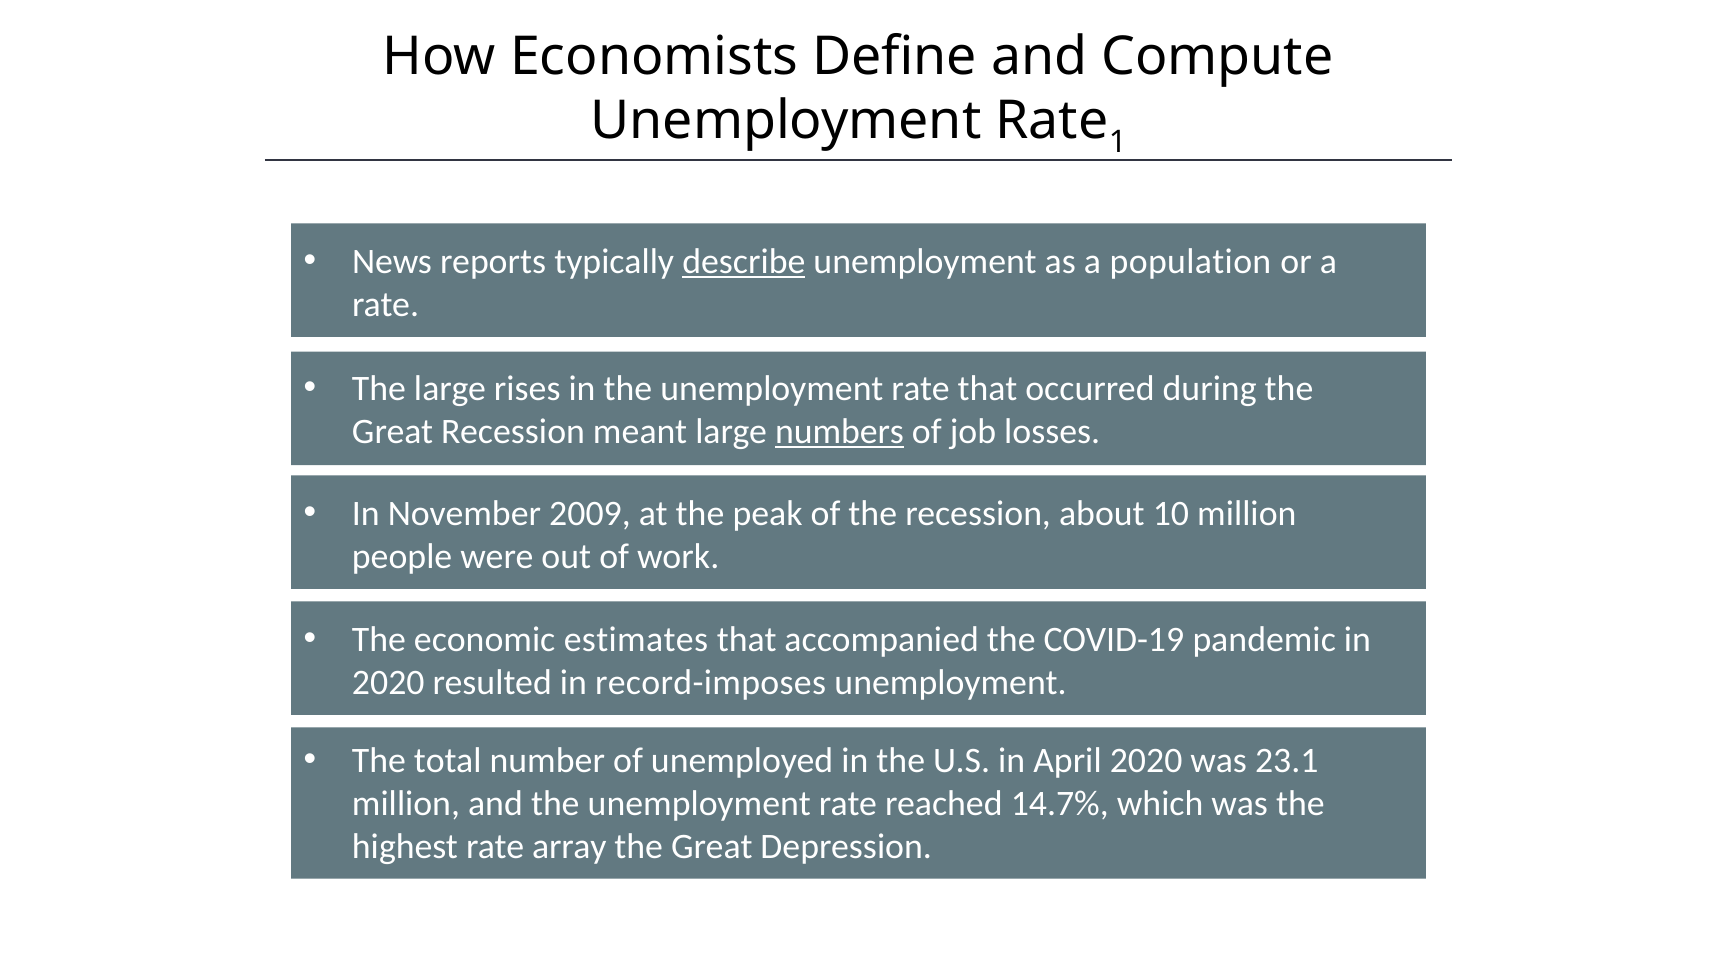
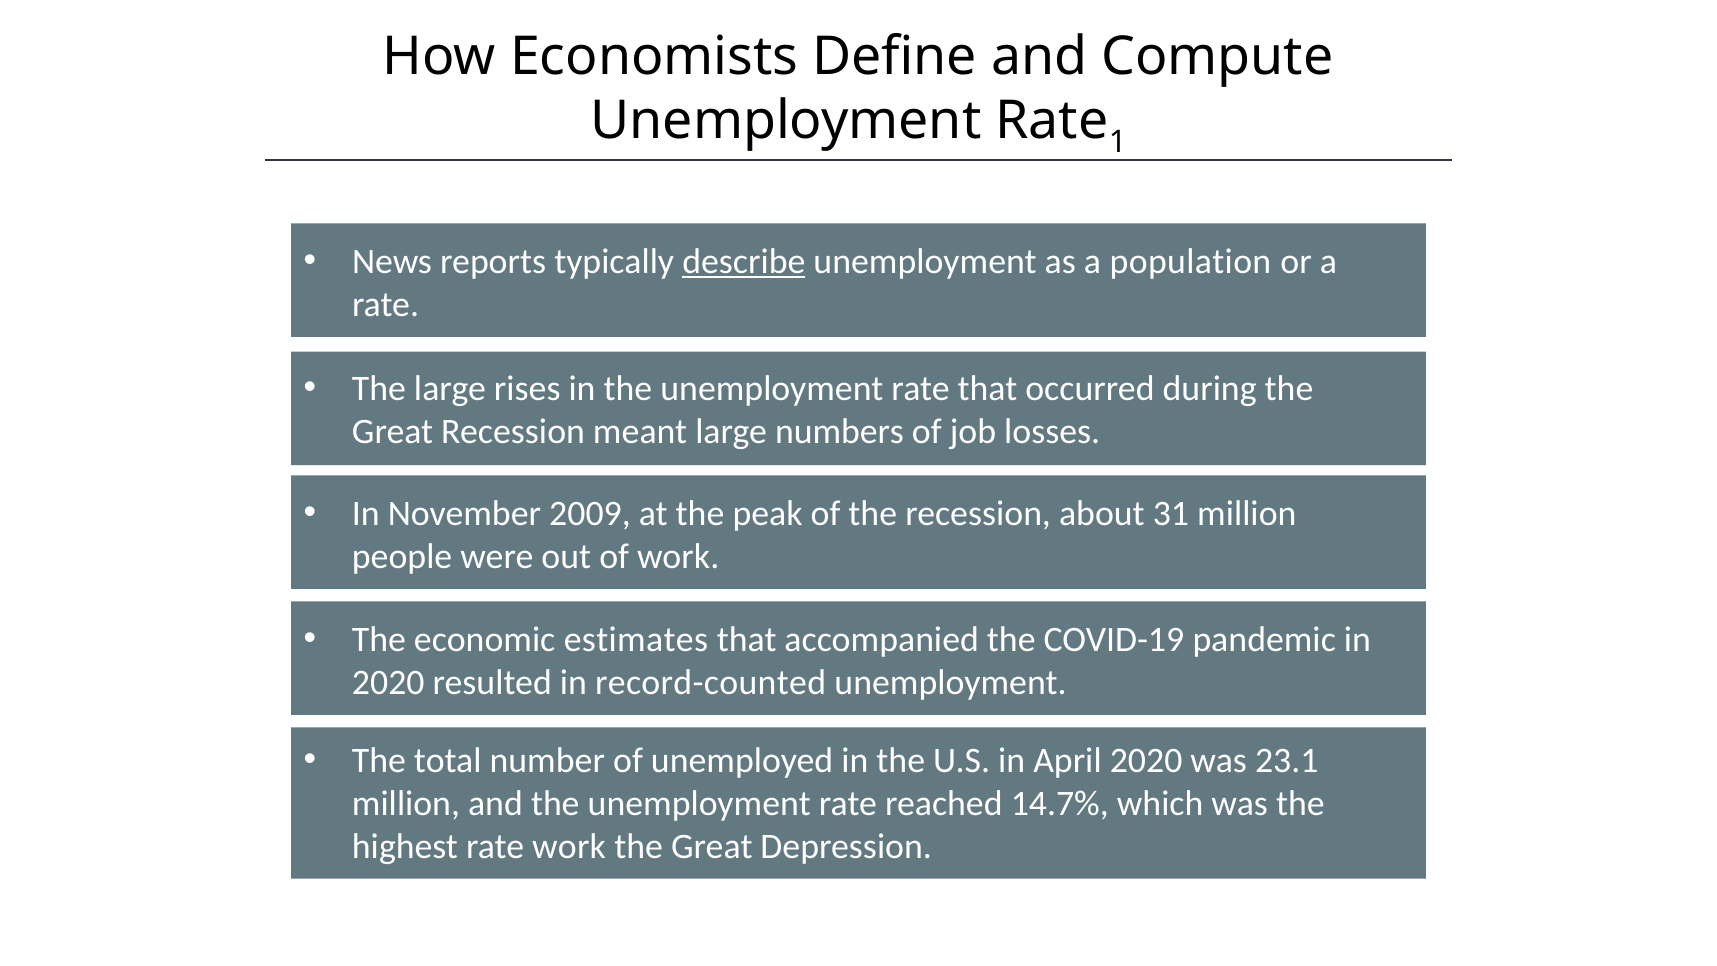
numbers underline: present -> none (839, 431)
10: 10 -> 31 (1171, 514)
record-imposes: record-imposes -> record-counted (711, 683)
rate array: array -> work (569, 846)
